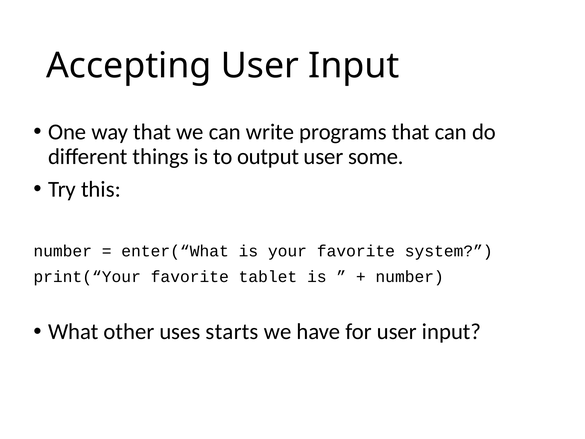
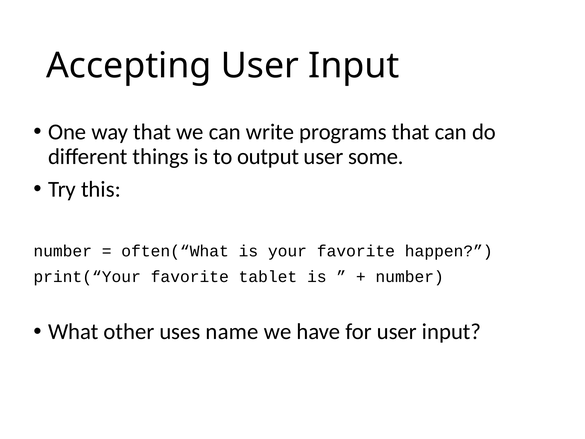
enter(“What: enter(“What -> often(“What (175, 251)
system: system -> happen (449, 251)
starts: starts -> name (232, 332)
